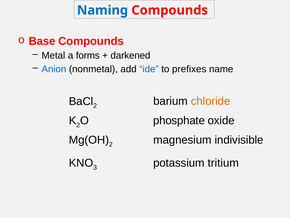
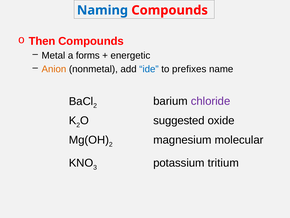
Base: Base -> Then (42, 41)
darkened: darkened -> energetic (130, 55)
Anion colour: blue -> orange (54, 69)
chloride colour: orange -> purple (211, 101)
phosphate: phosphate -> suggested (179, 120)
indivisible: indivisible -> molecular (239, 140)
